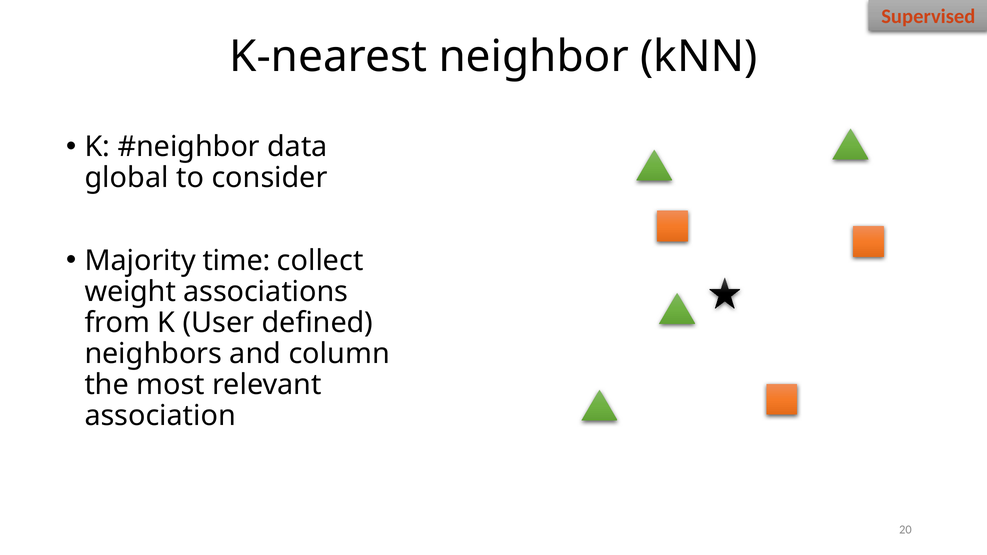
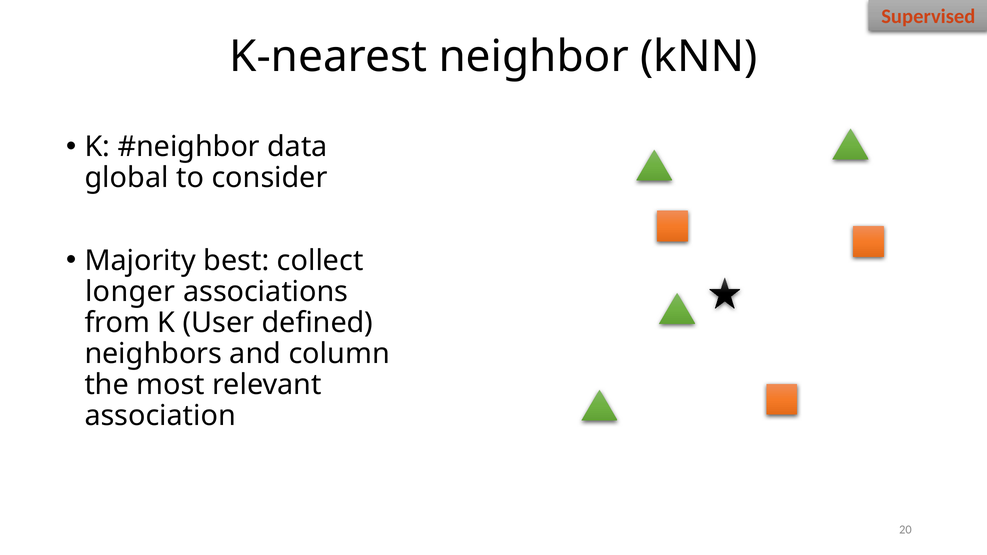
time: time -> best (236, 261)
weight: weight -> longer (130, 292)
